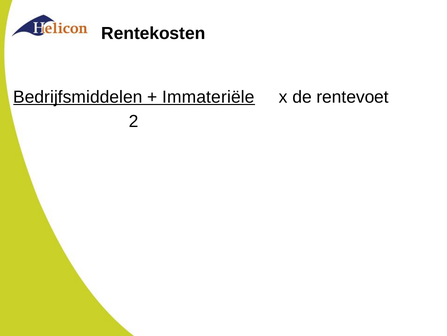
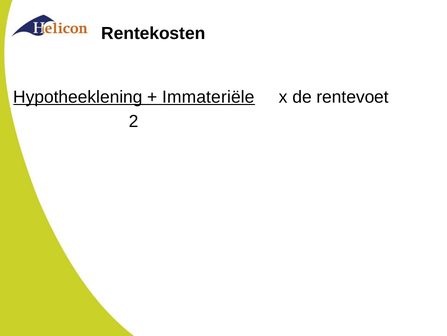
Bedrijfsmiddelen: Bedrijfsmiddelen -> Hypotheeklening (78, 97)
